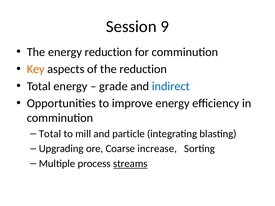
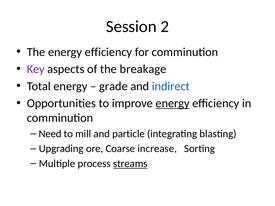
9: 9 -> 2 (165, 27)
The energy reduction: reduction -> efficiency (108, 52)
Key colour: orange -> purple (36, 69)
the reduction: reduction -> breakage (143, 69)
energy underline: none -> present (173, 103)
Total: Total -> Need (50, 134)
